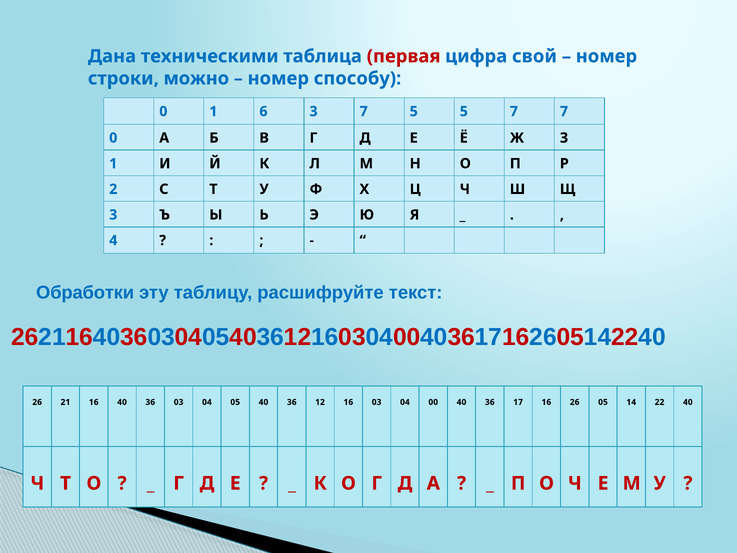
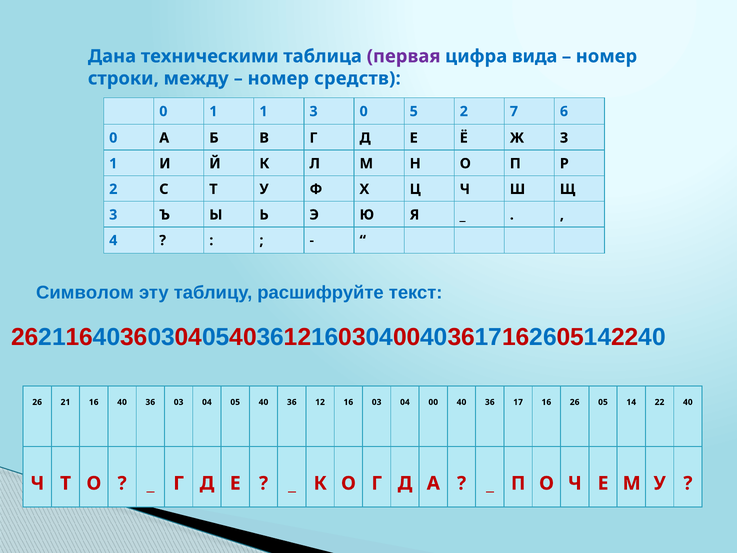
первая colour: red -> purple (404, 56)
свой: свой -> вида (535, 56)
можно: можно -> между (196, 78)
способу: способу -> средств (357, 78)
1 6: 6 -> 1 (263, 111)
3 7: 7 -> 0 (364, 111)
5 5: 5 -> 2 (464, 111)
7 7: 7 -> 6 (564, 111)
Обработки: Обработки -> Символом (85, 293)
